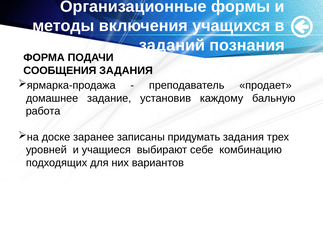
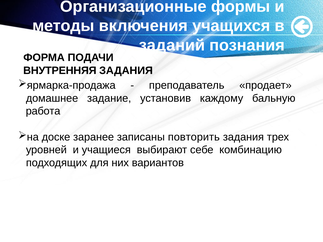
СООБЩЕНИЯ: СООБЩЕНИЯ -> ВНУТРЕННЯЯ (60, 71)
придумать: придумать -> повторить (194, 137)
